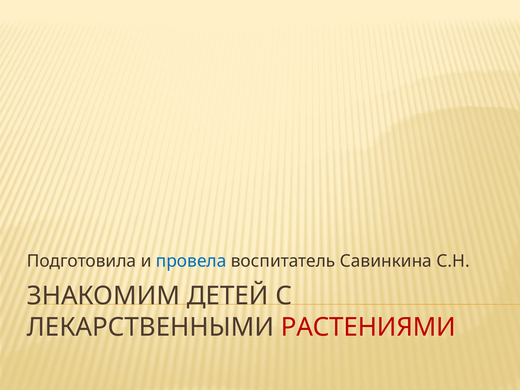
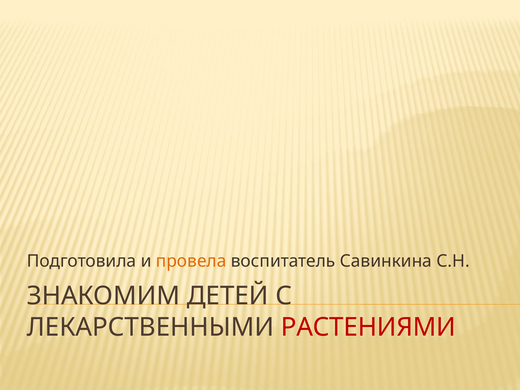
провела colour: blue -> orange (191, 261)
